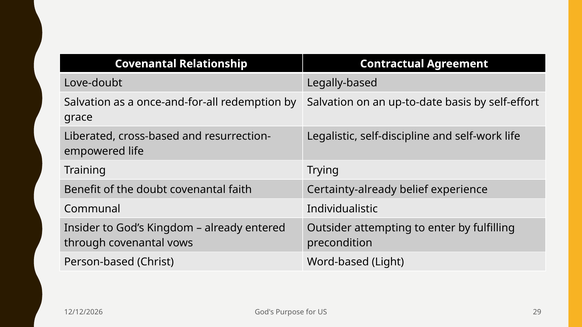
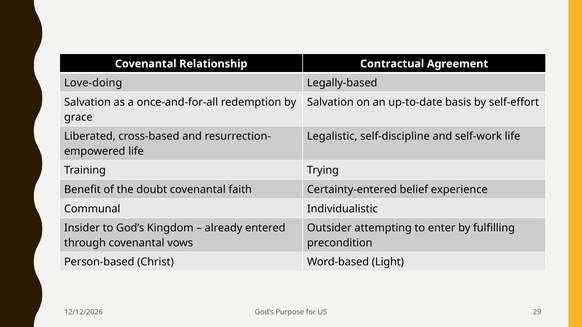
Love-doubt: Love-doubt -> Love-doing (93, 83)
Certainty-already: Certainty-already -> Certainty-entered (352, 190)
